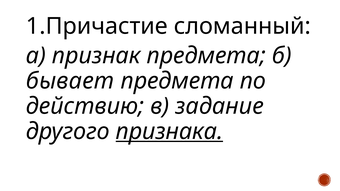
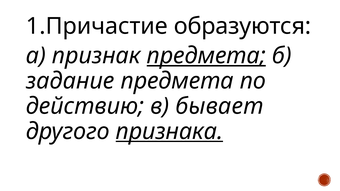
сломанный: сломанный -> образуются (242, 26)
предмета underline: none -> present (206, 56)
бывает: бывает -> задание (70, 81)
задание: задание -> бывает (219, 106)
